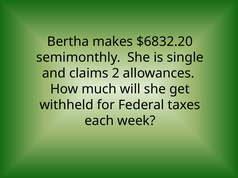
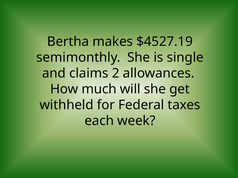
$6832.20: $6832.20 -> $4527.19 (165, 42)
